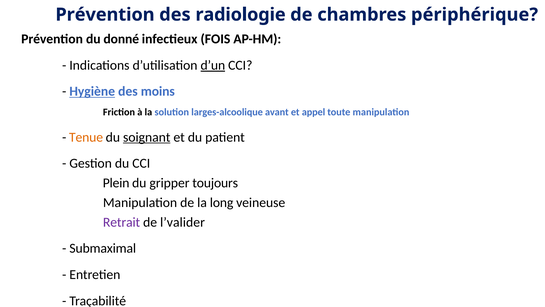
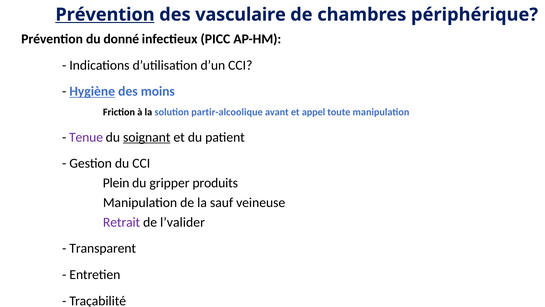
Prévention underline: none -> present (105, 15)
radiologie: radiologie -> vasculaire (241, 15)
FOIS: FOIS -> PICC (215, 39)
d’un underline: present -> none (213, 65)
larges-alcoolique: larges-alcoolique -> partir-alcoolique (227, 112)
Tenue colour: orange -> purple (86, 137)
toujours: toujours -> produits (215, 183)
long: long -> sauf (222, 202)
Submaximal: Submaximal -> Transparent (103, 248)
